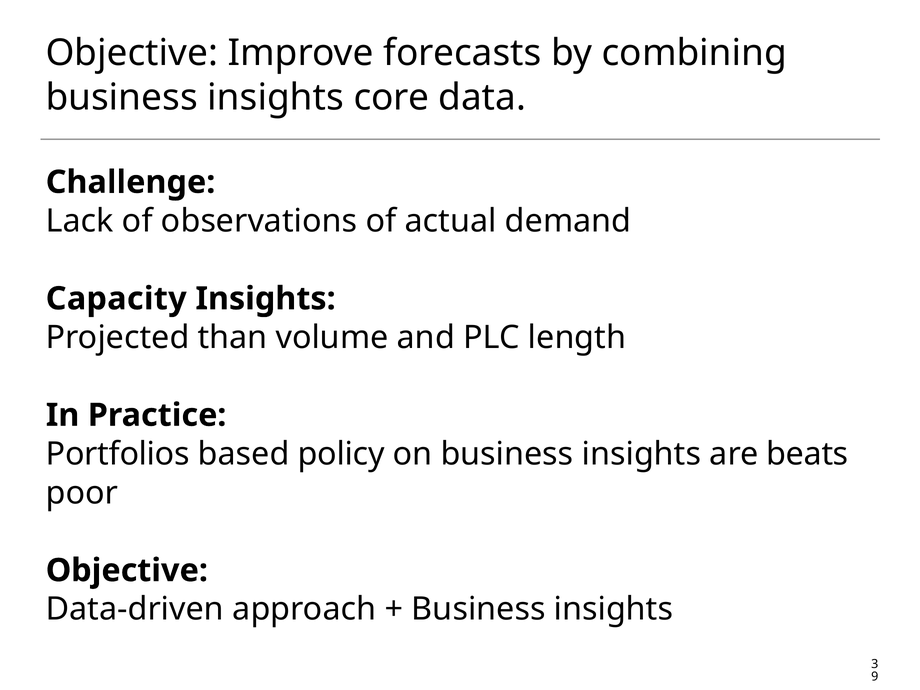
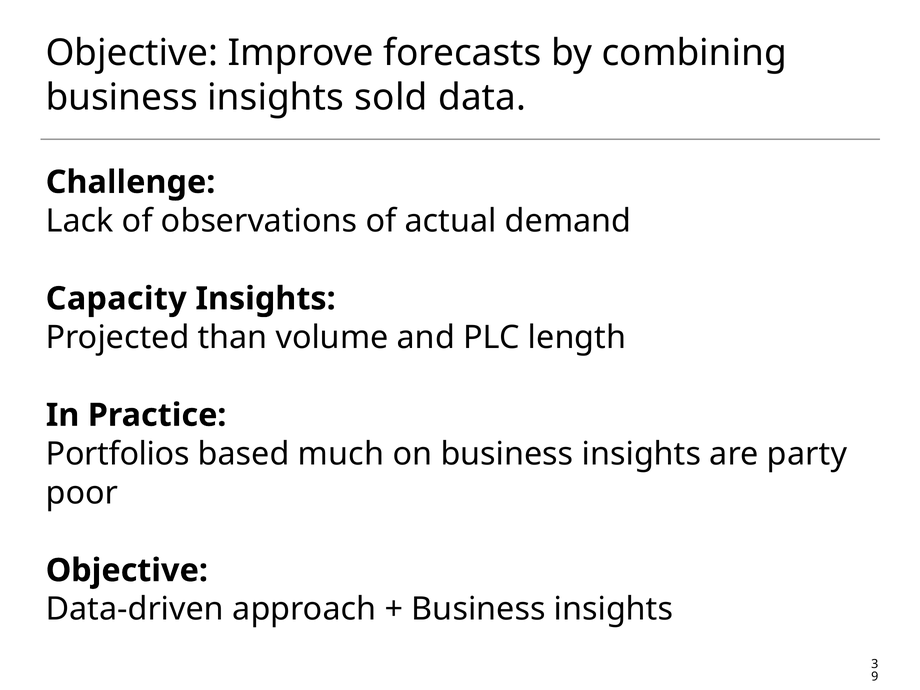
core: core -> sold (391, 98)
policy: policy -> much (341, 454)
beats: beats -> party (807, 454)
